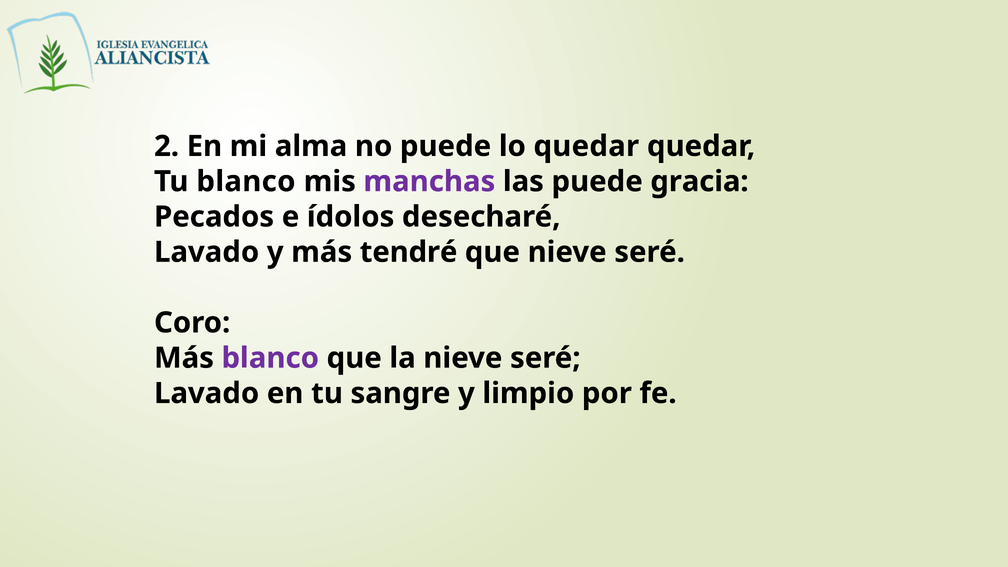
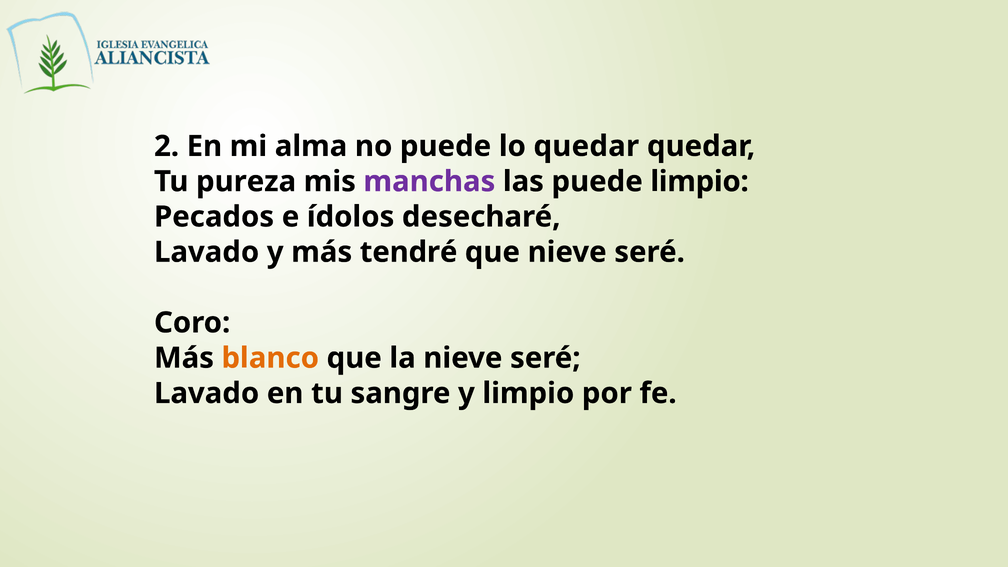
Tu blanco: blanco -> pureza (246, 182)
puede gracia: gracia -> limpio (700, 182)
blanco colour: purple -> orange (270, 358)
